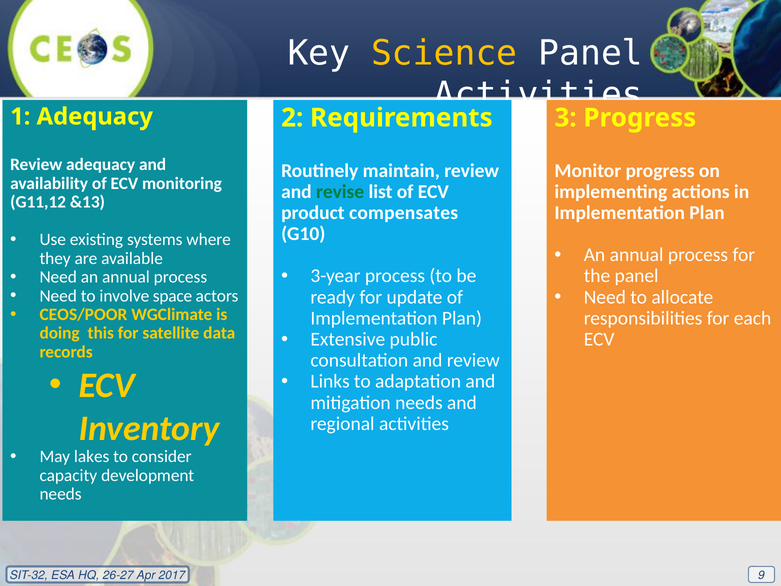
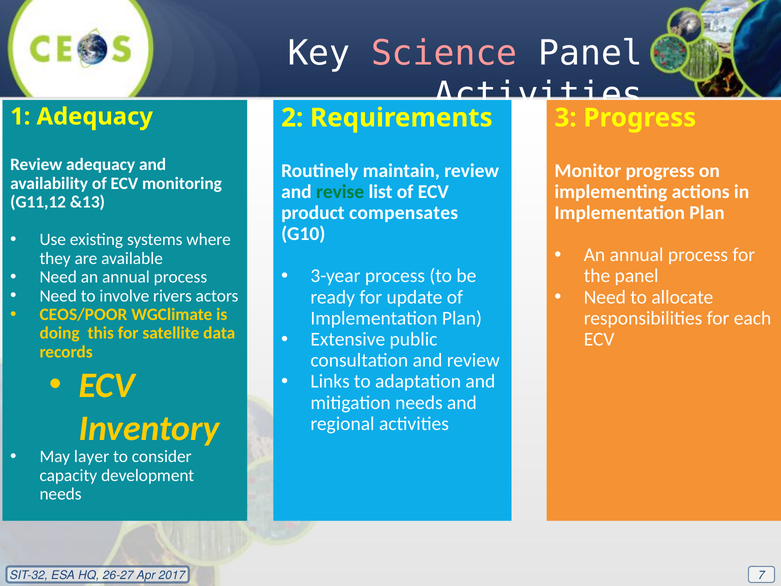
Science colour: yellow -> pink (444, 53)
space: space -> rivers (172, 296)
lakes: lakes -> layer (92, 456)
9: 9 -> 7 (761, 575)
